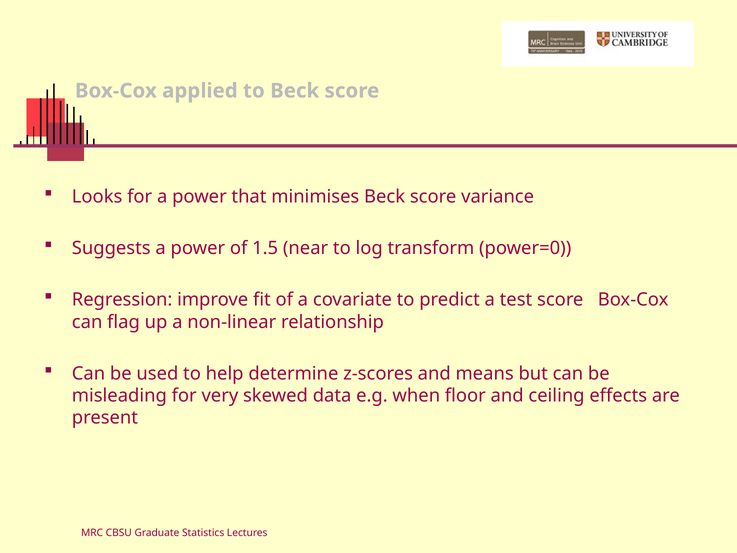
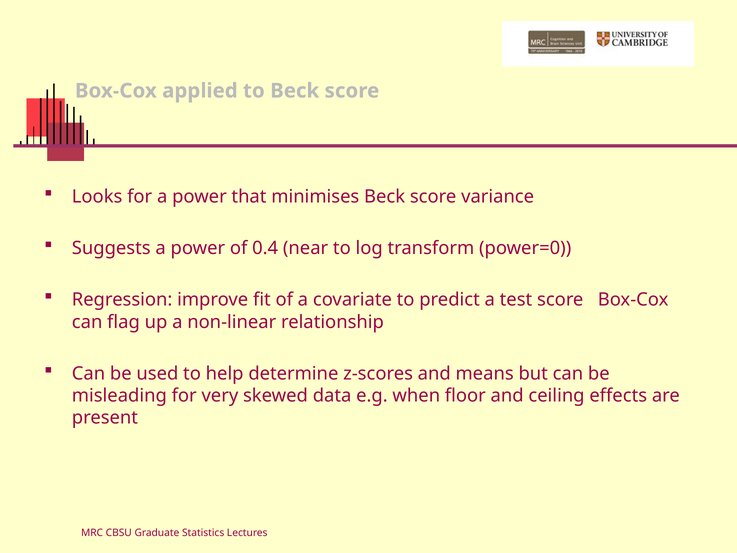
1.5: 1.5 -> 0.4 (265, 248)
